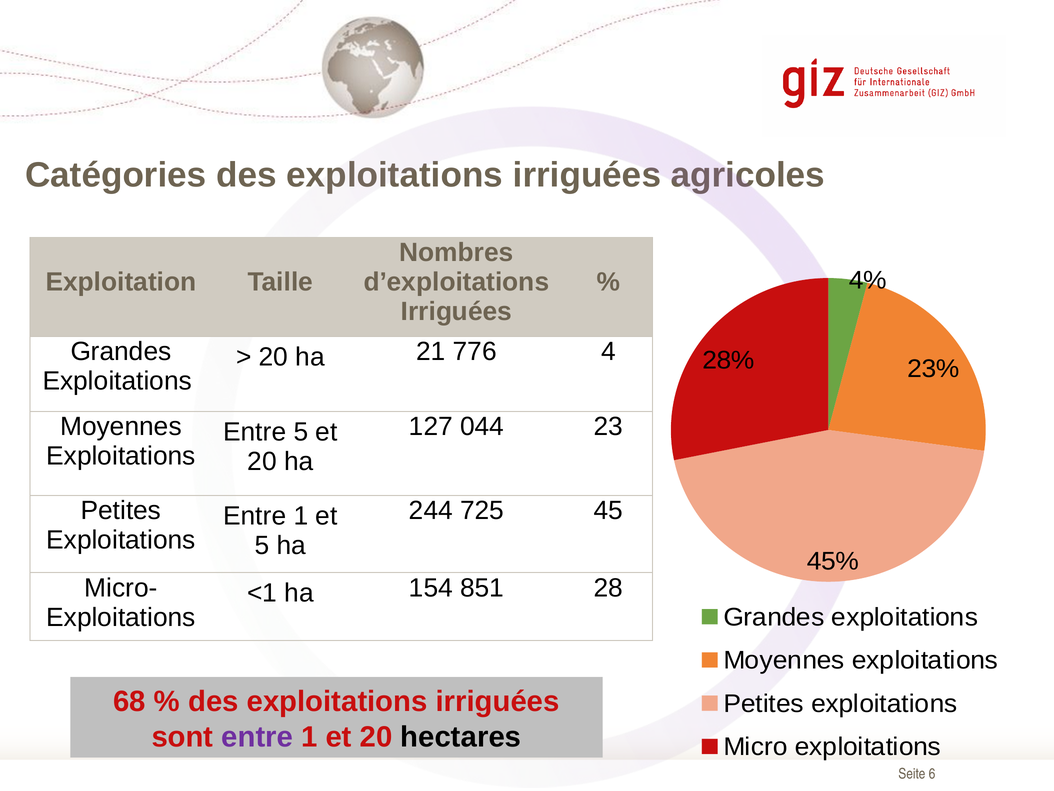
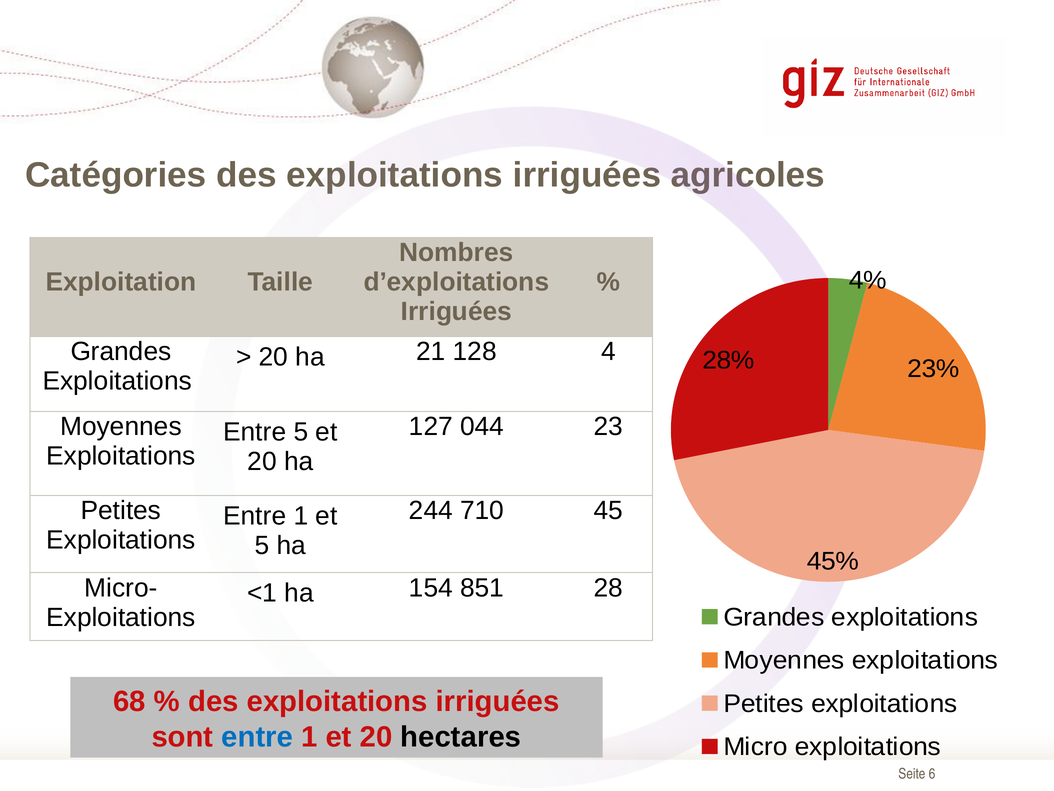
776: 776 -> 128 (475, 351)
725: 725 -> 710 (482, 510)
entre colour: purple -> blue (257, 736)
